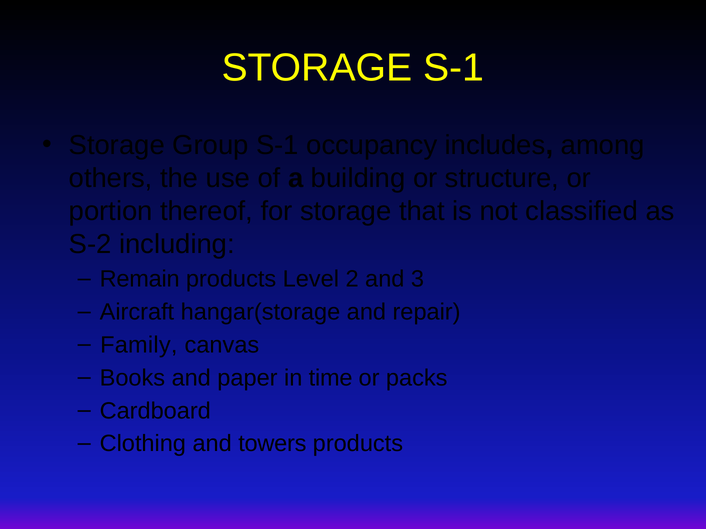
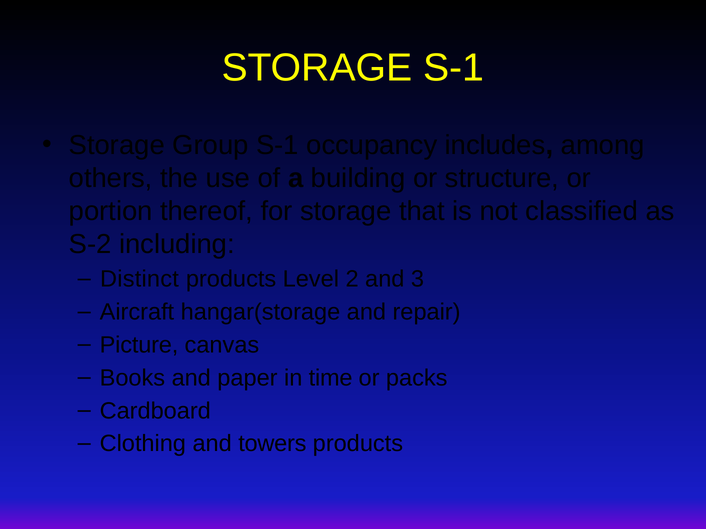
Remain: Remain -> Distinct (139, 279)
Family: Family -> Picture (139, 345)
